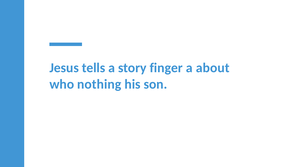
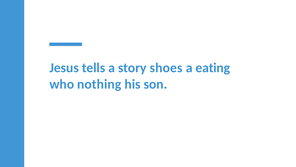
finger: finger -> shoes (166, 68)
about: about -> eating (213, 68)
